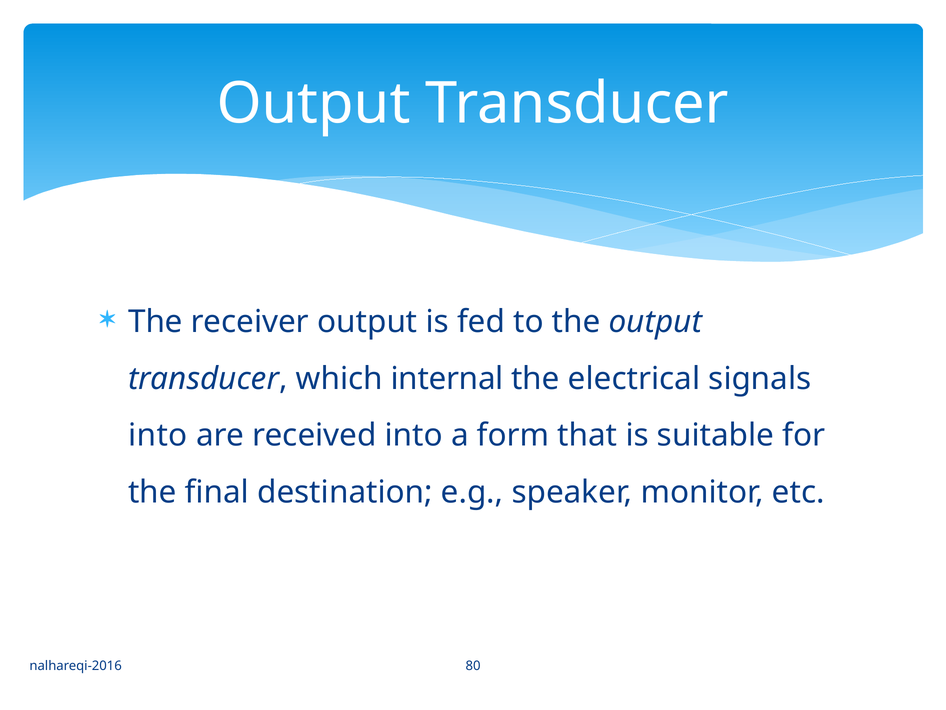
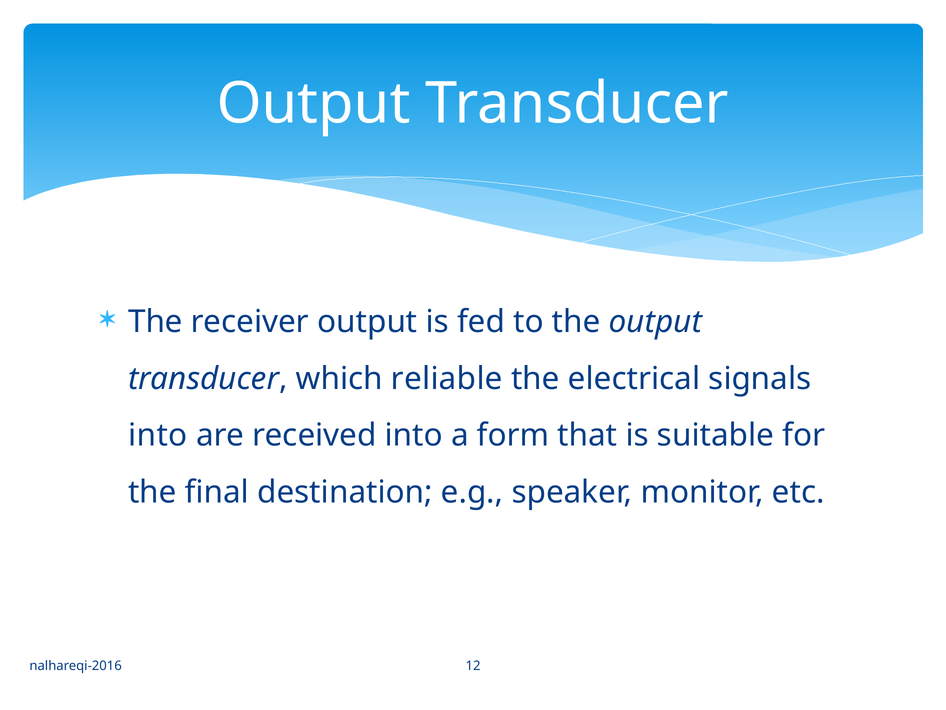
internal: internal -> reliable (447, 378)
80: 80 -> 12 (473, 665)
